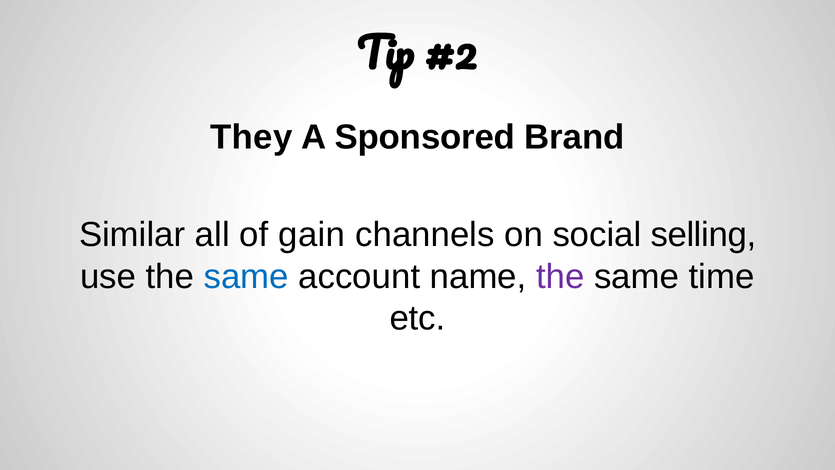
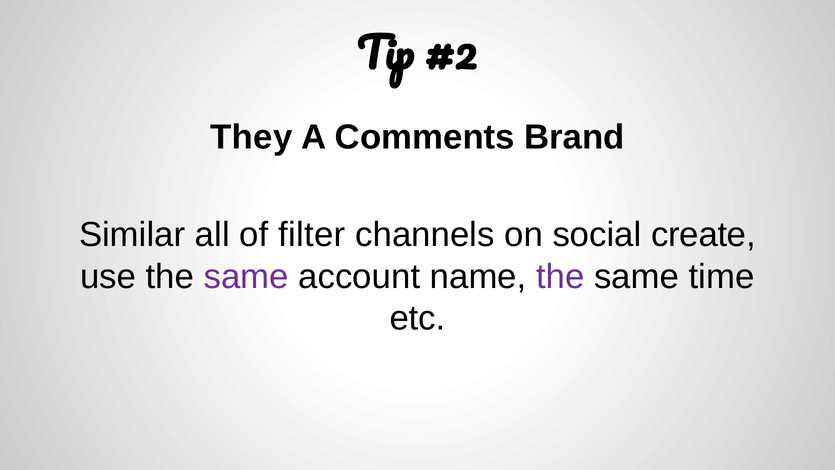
Sponsored: Sponsored -> Comments (425, 137)
gain: gain -> filter (312, 235)
selling: selling -> create (703, 235)
same colour: blue -> purple (246, 276)
